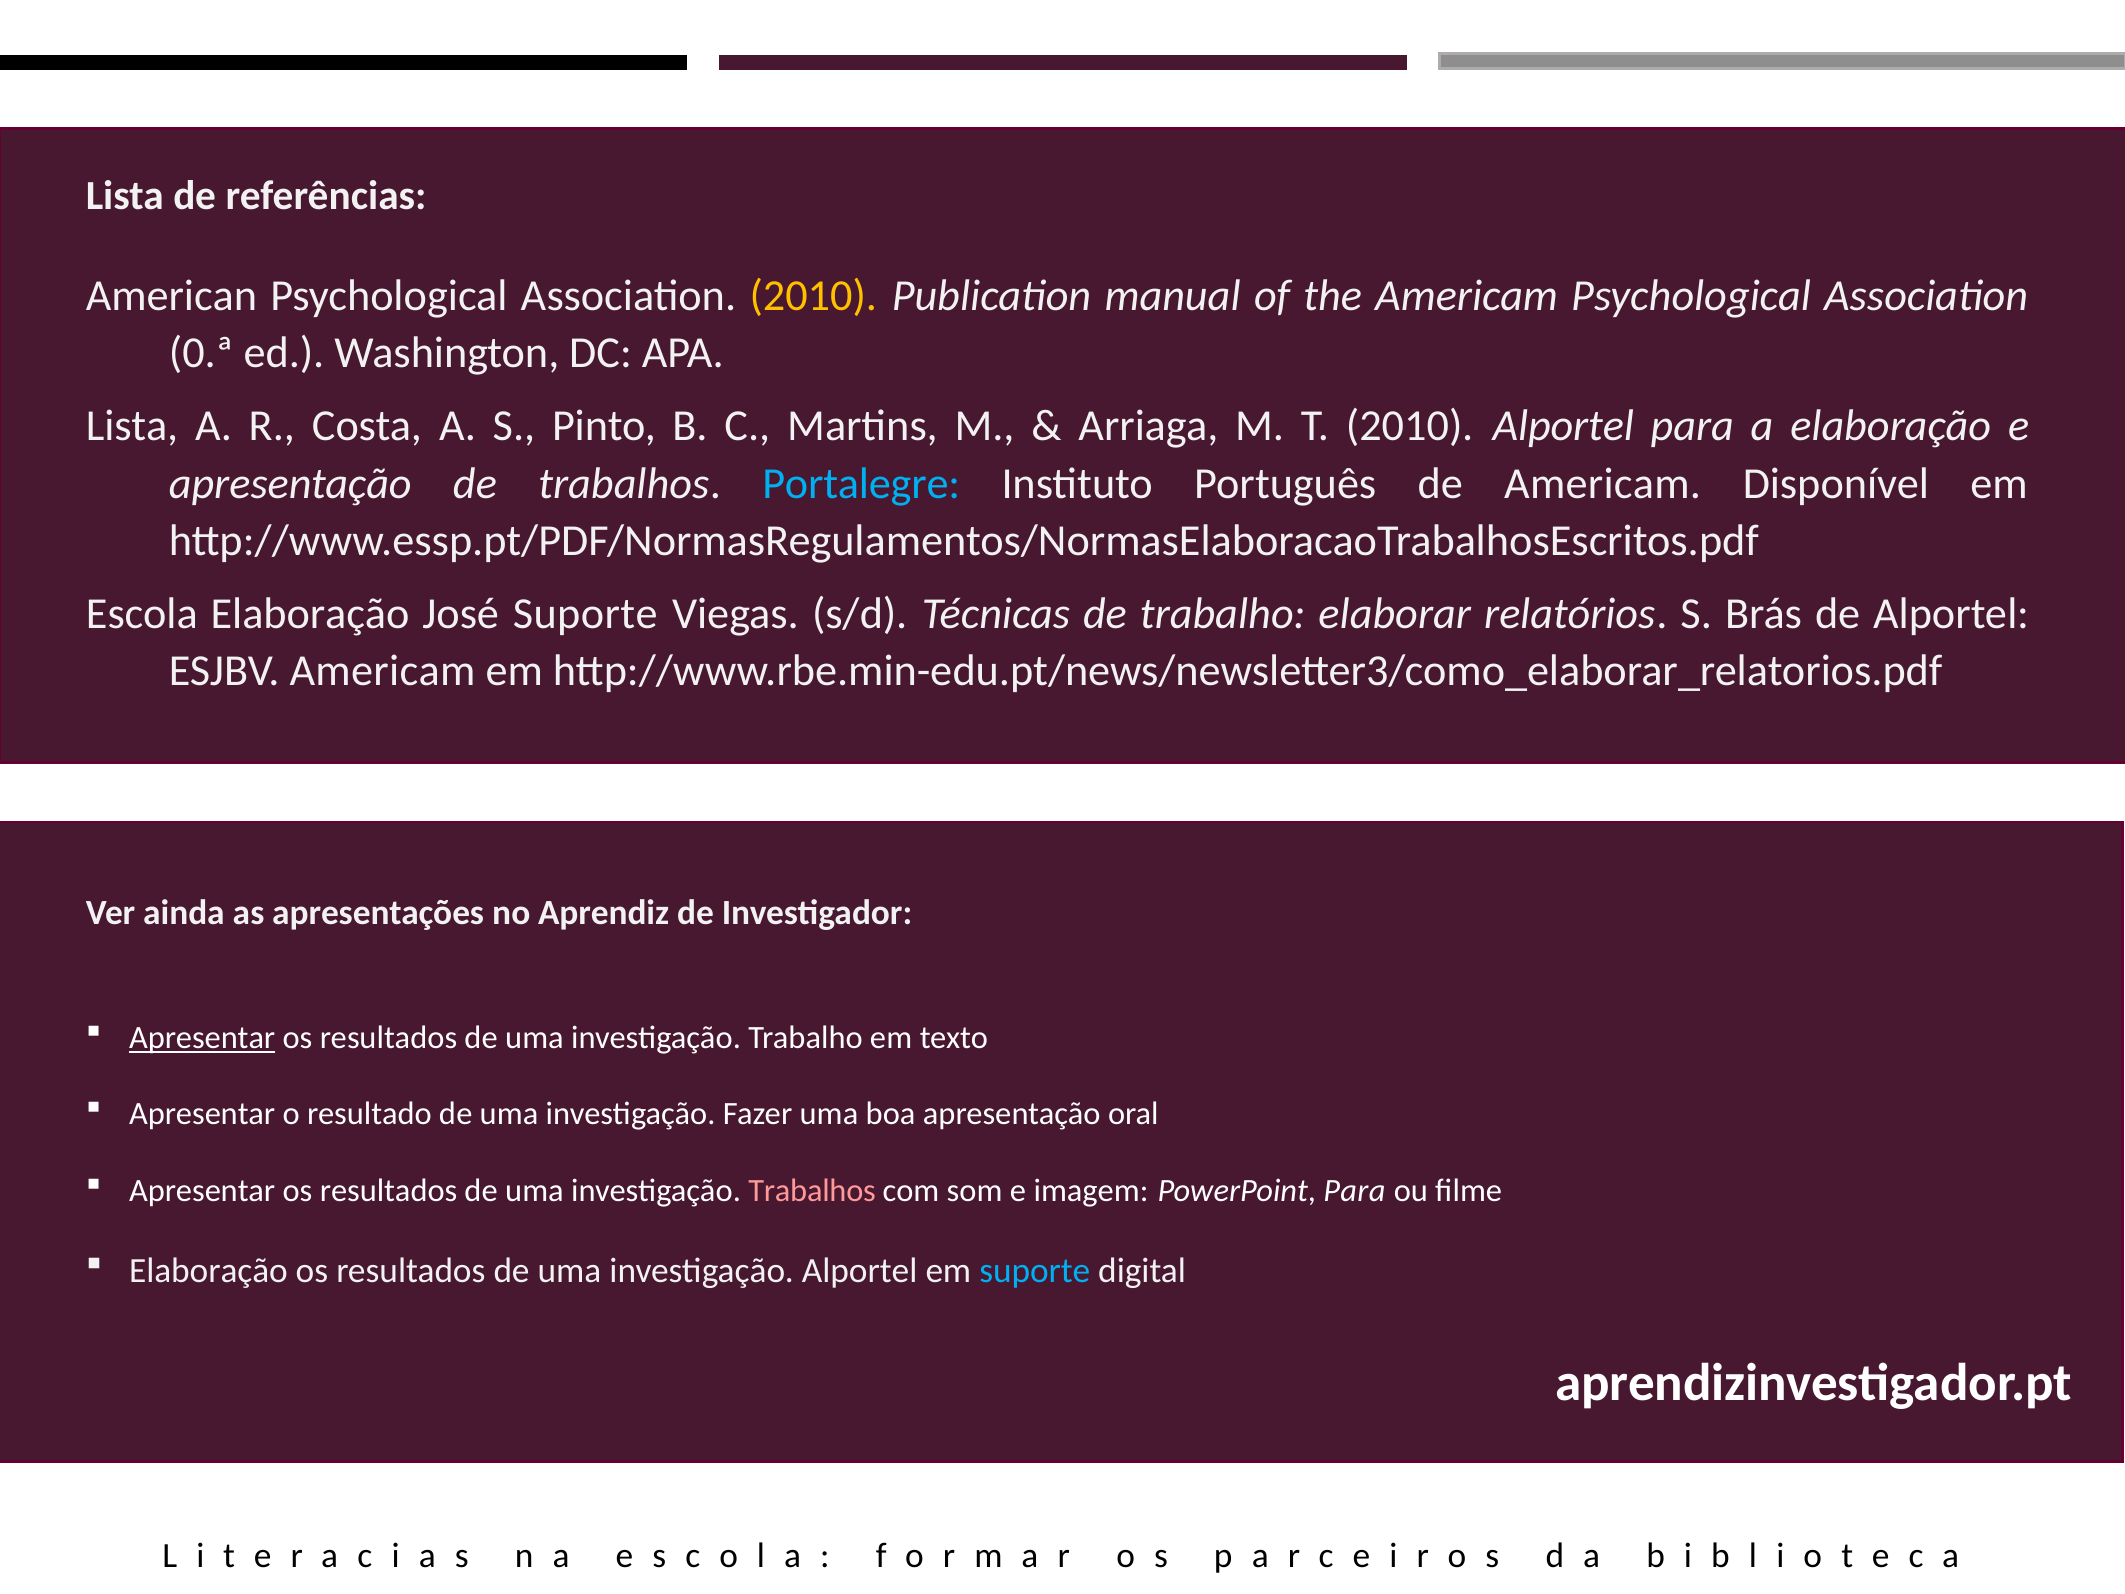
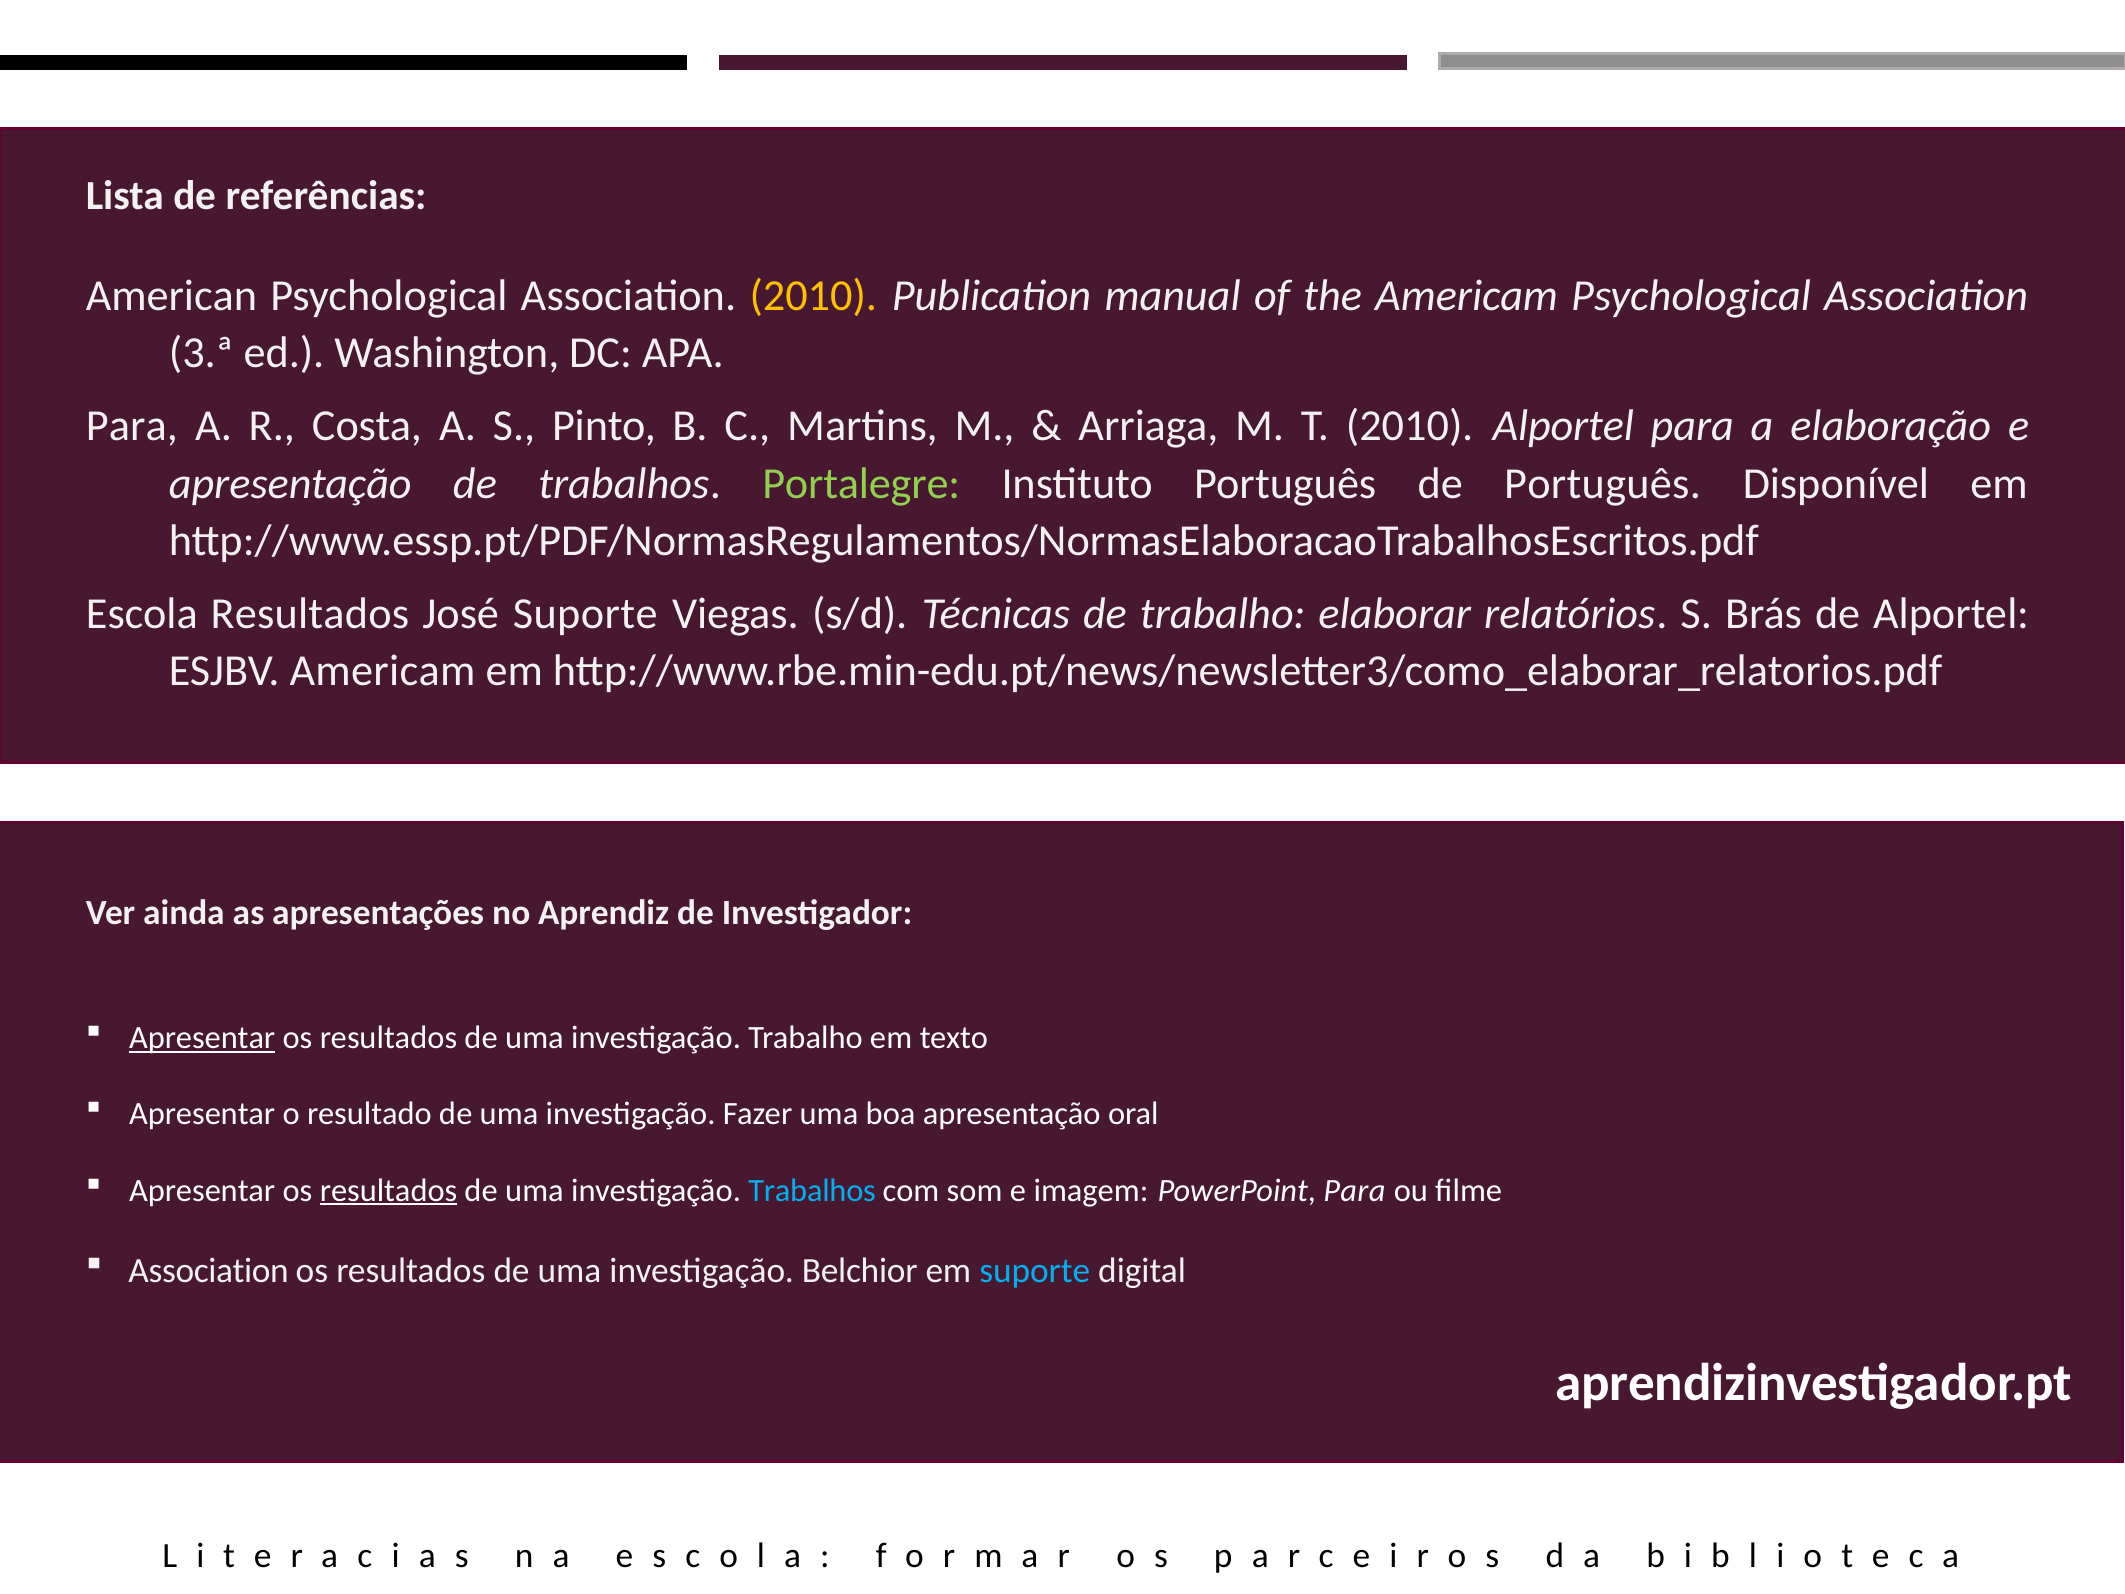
0.ª: 0.ª -> 3.ª (201, 353)
Lista: Lista -> Para (132, 426)
Portalegre colour: light blue -> light green (861, 483)
de Americam: Americam -> Português (1603, 483)
Escola Elaboração: Elaboração -> Resultados (310, 614)
resultados underline: none -> present (389, 1190)
Trabalhos colour: pink -> light blue (812, 1190)
Elaboração: Elaboração -> Association (209, 1270)
investigação Alportel: Alportel -> Belchior (860, 1270)
